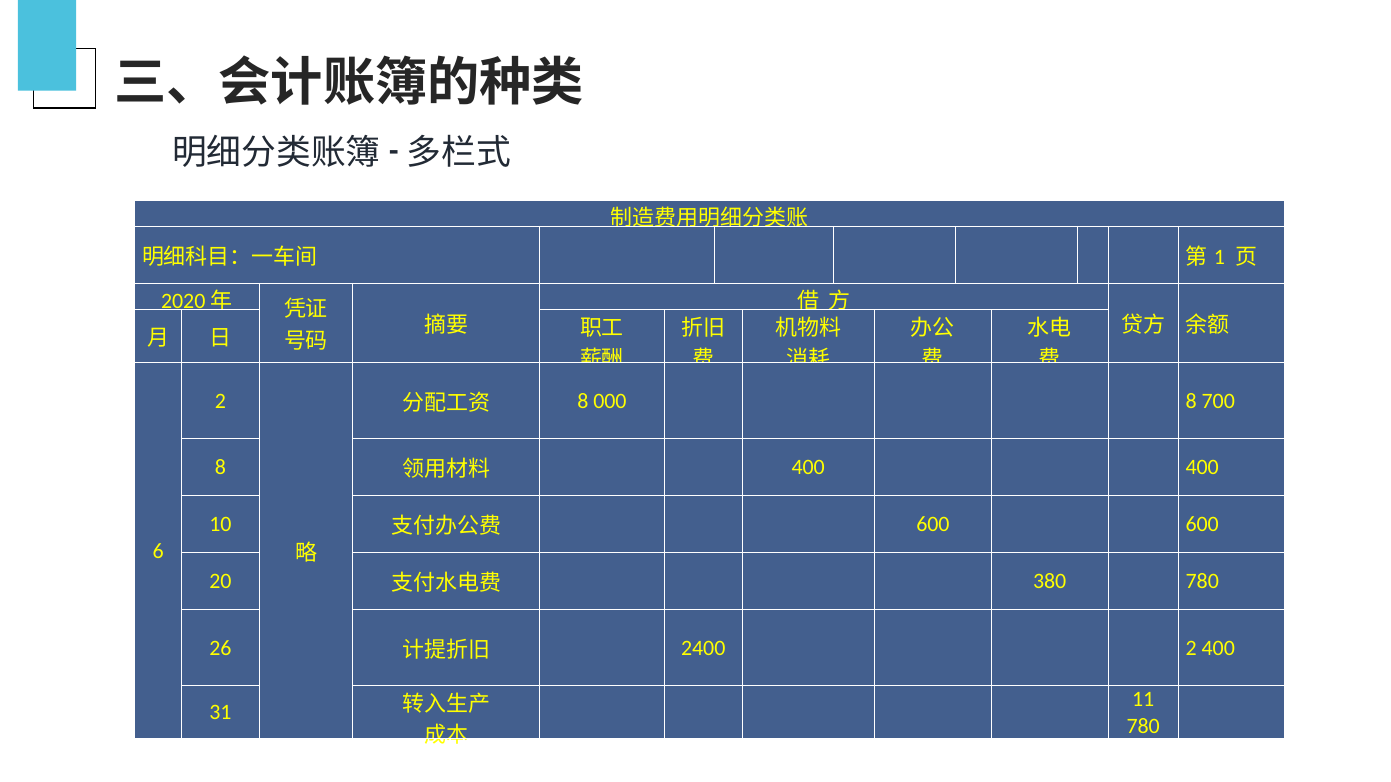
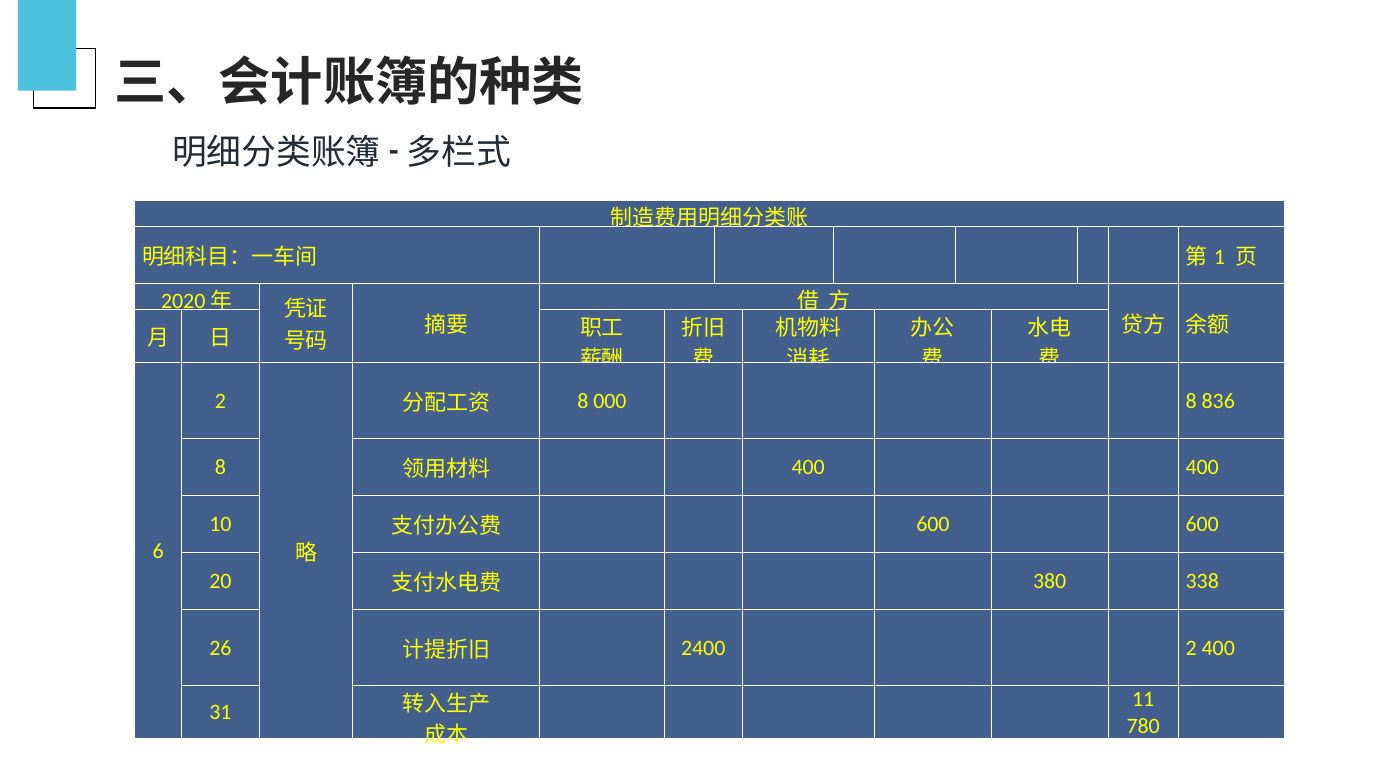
700: 700 -> 836 (1218, 401)
380 780: 780 -> 338 (1202, 582)
